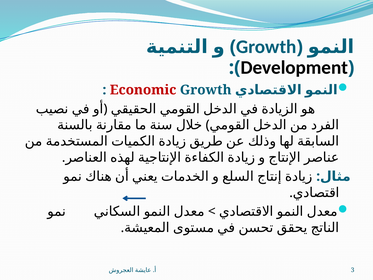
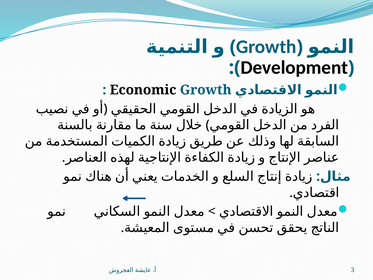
Economic colour: red -> black (143, 90)
